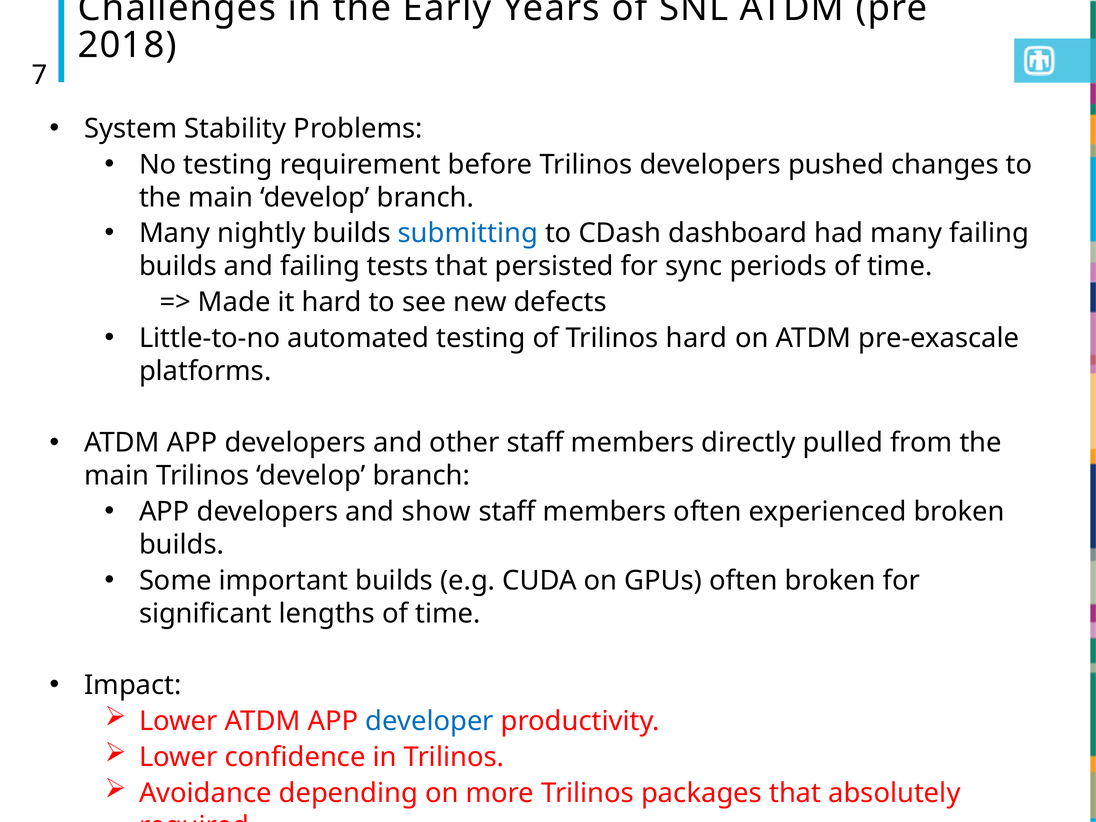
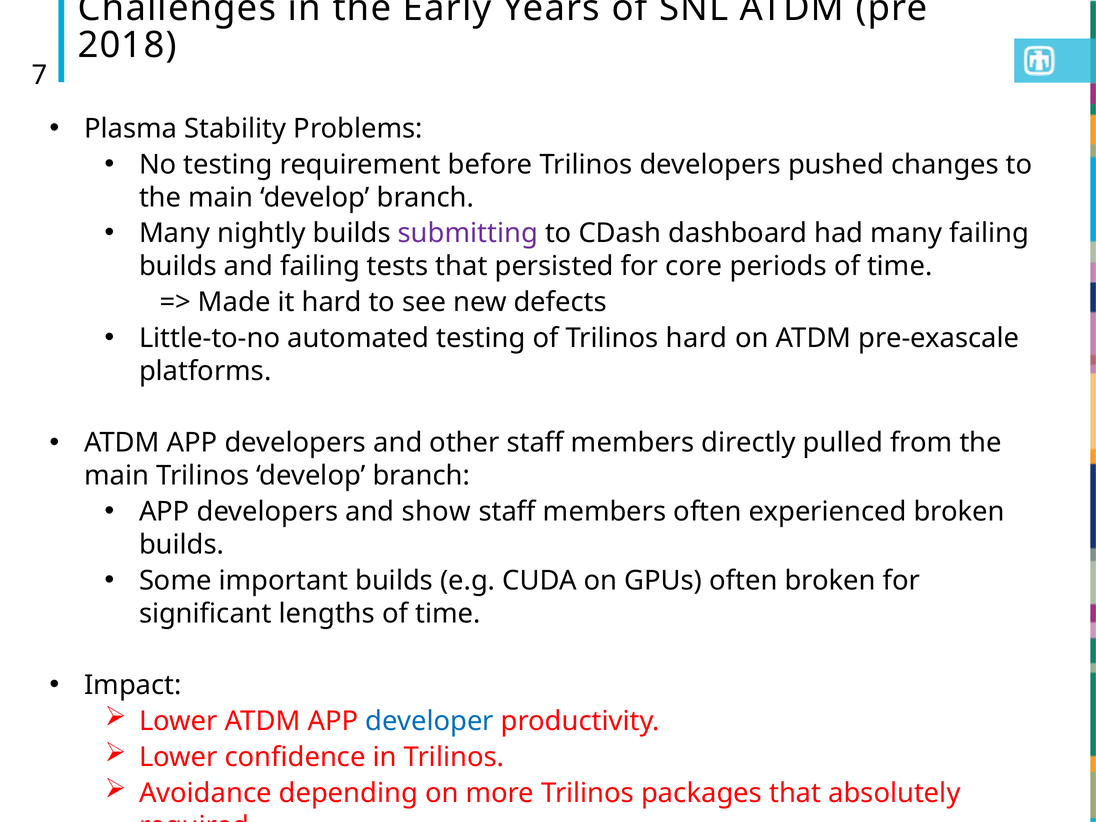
System: System -> Plasma (131, 129)
submitting colour: blue -> purple (468, 233)
sync: sync -> core (694, 266)
